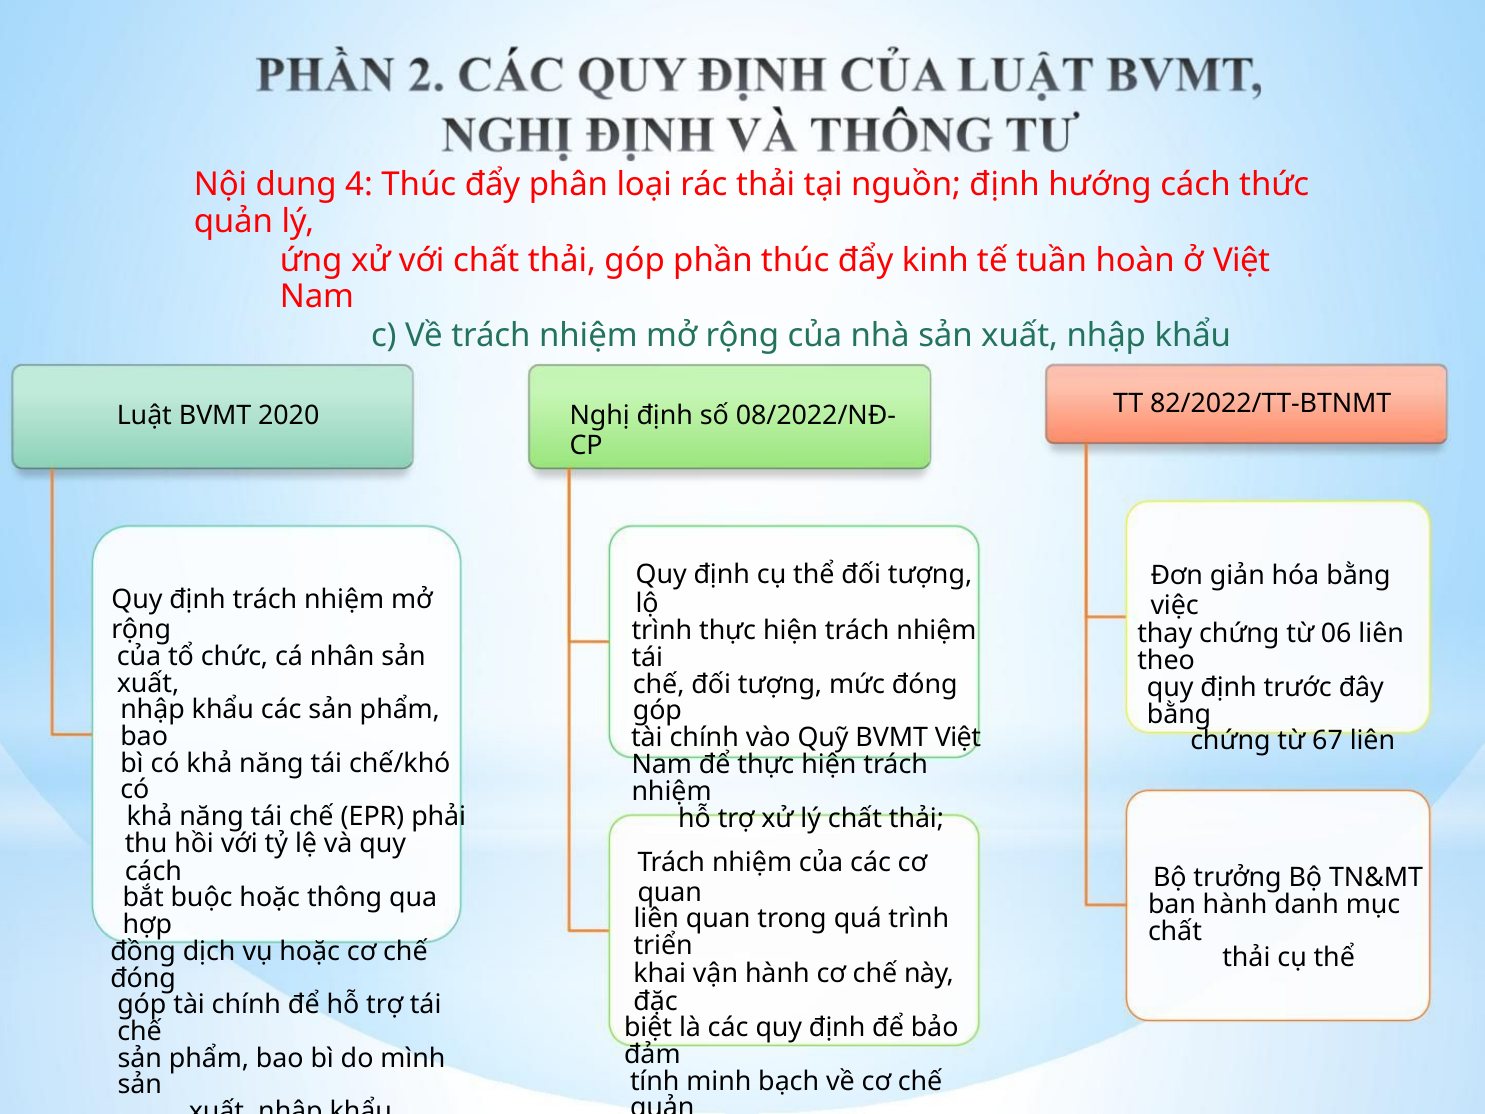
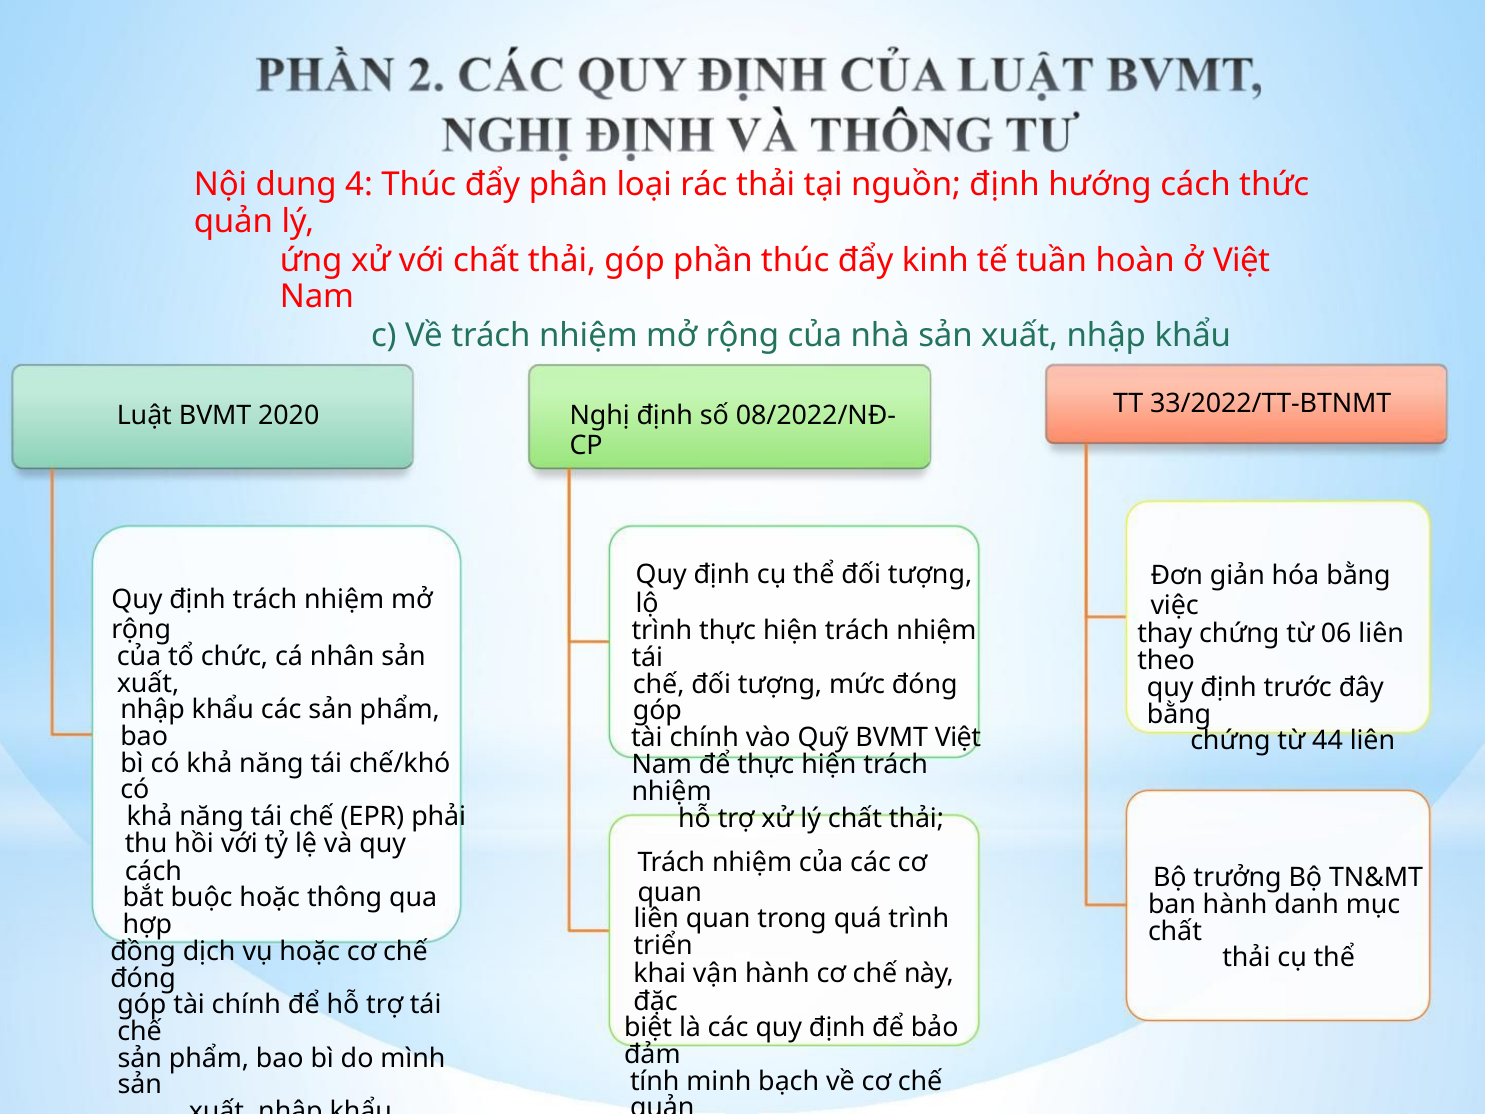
82/2022/TT-BTNMT: 82/2022/TT-BTNMT -> 33/2022/TT-BTNMT (1271, 403)
67: 67 -> 44 (1328, 741)
